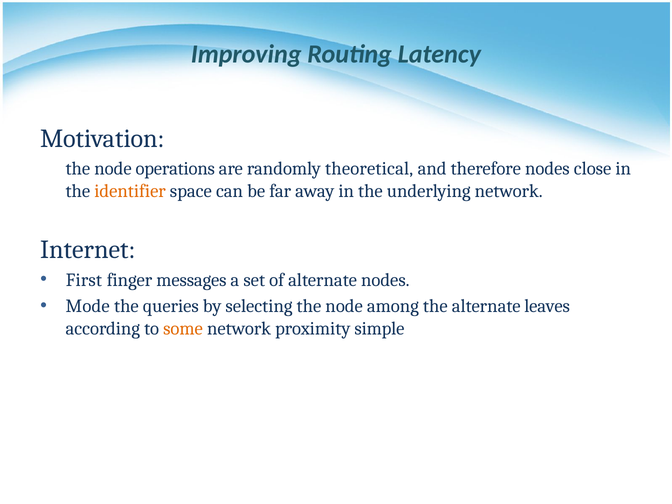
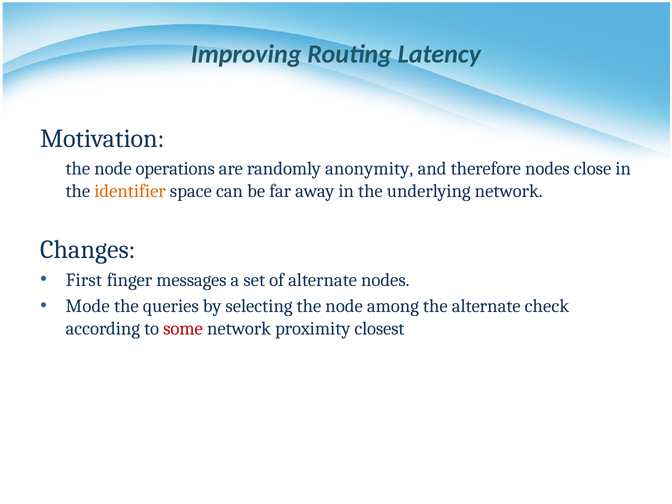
theoretical: theoretical -> anonymity (369, 169)
Internet: Internet -> Changes (88, 250)
leaves: leaves -> check (547, 306)
some colour: orange -> red (183, 328)
simple: simple -> closest (379, 328)
